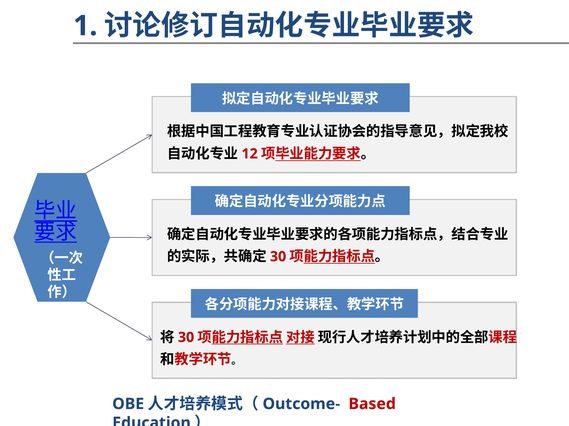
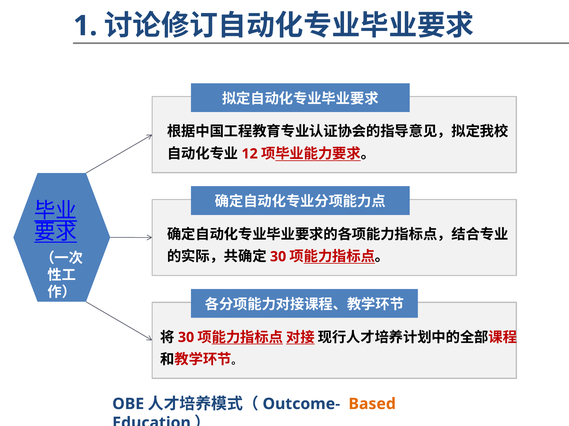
Based colour: red -> orange (372, 405)
